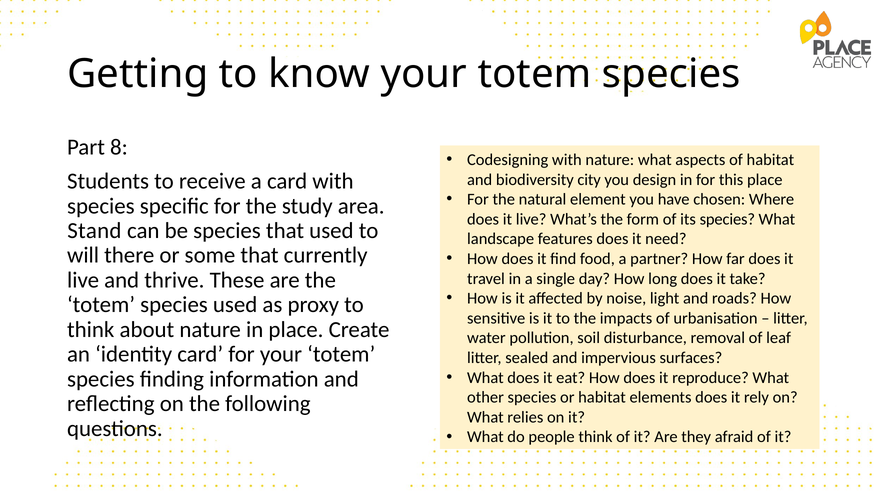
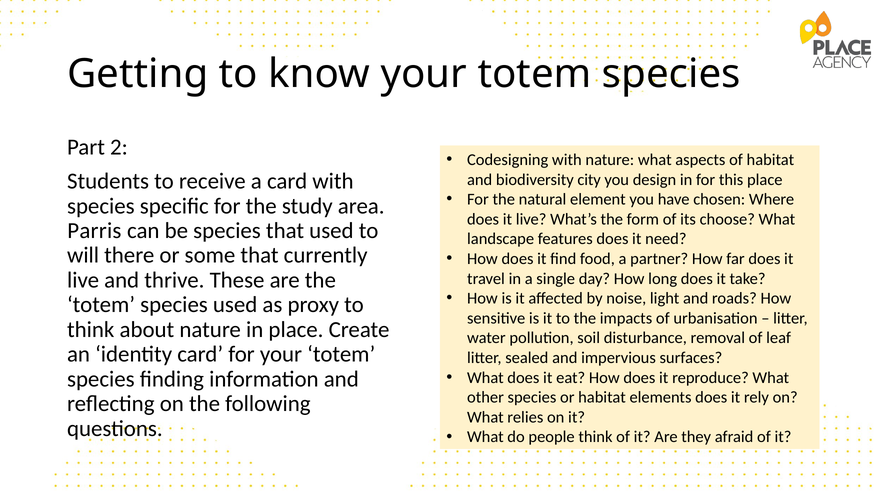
8: 8 -> 2 (119, 147)
its species: species -> choose (727, 219)
Stand: Stand -> Parris (94, 231)
